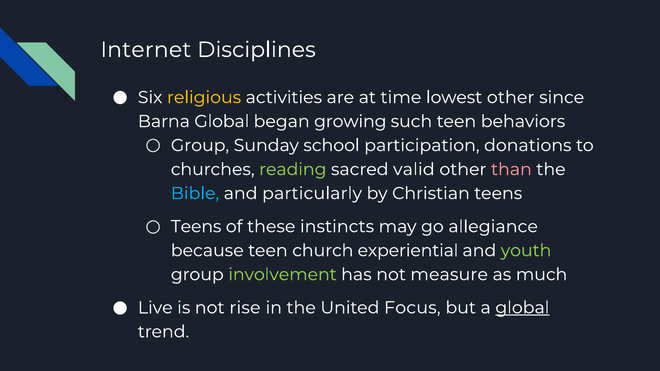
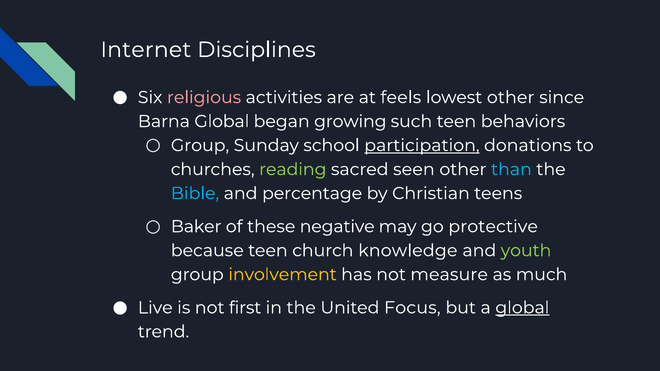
religious colour: yellow -> pink (204, 97)
time: time -> feels (401, 97)
participation underline: none -> present (422, 145)
valid: valid -> seen (414, 169)
than colour: pink -> light blue (511, 169)
particularly: particularly -> percentage (312, 194)
Teens: Teens -> Baker (196, 227)
instincts: instincts -> negative (337, 227)
allegiance: allegiance -> protective (493, 227)
experiential: experiential -> knowledge (408, 251)
involvement colour: light green -> yellow (283, 275)
rise: rise -> first (245, 308)
